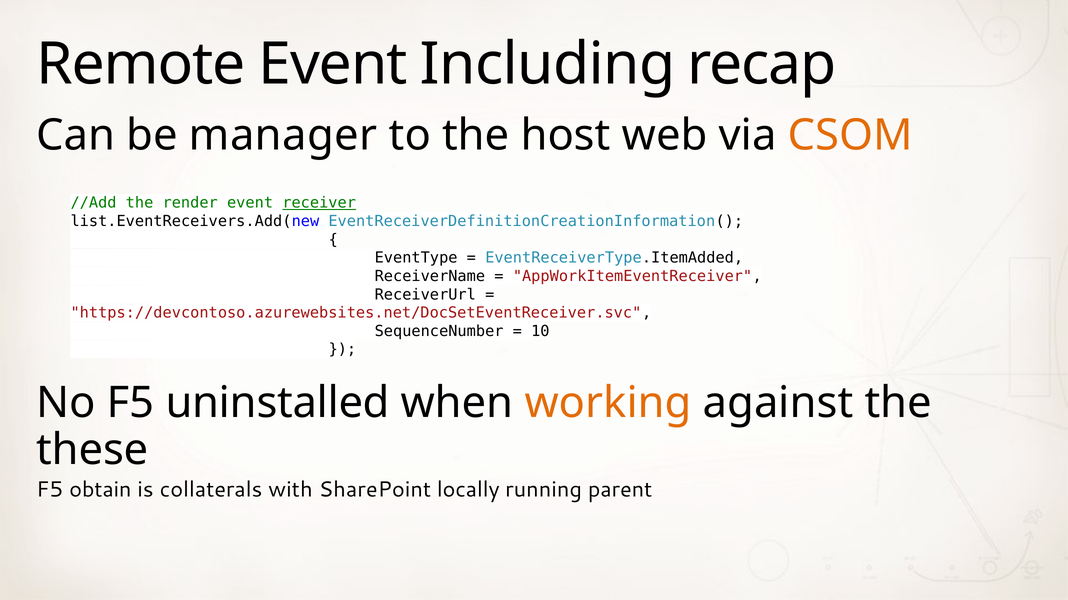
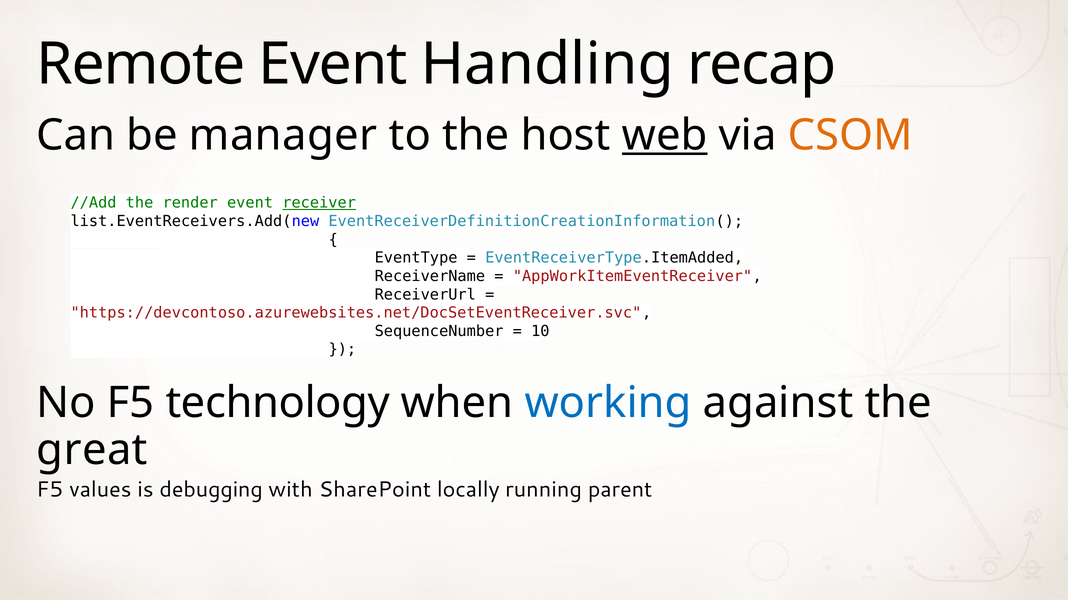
Including: Including -> Handling (547, 65)
web underline: none -> present (665, 135)
uninstalled: uninstalled -> technology (278, 403)
working colour: orange -> blue (608, 403)
these: these -> great (92, 450)
obtain: obtain -> values (100, 490)
collaterals: collaterals -> debugging (211, 490)
